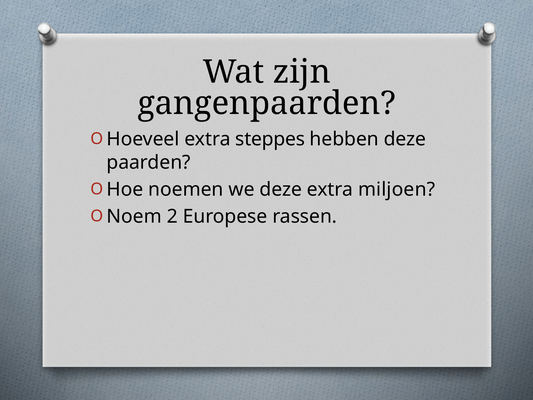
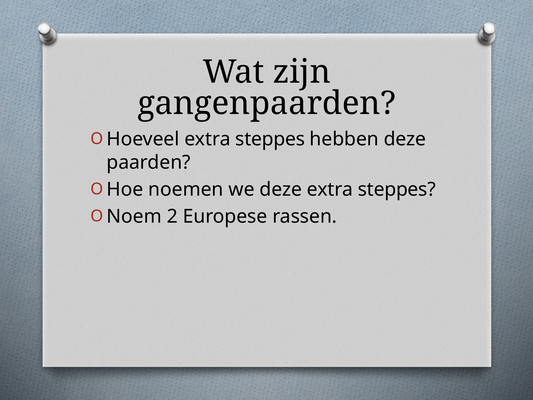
deze extra miljoen: miljoen -> steppes (397, 189)
